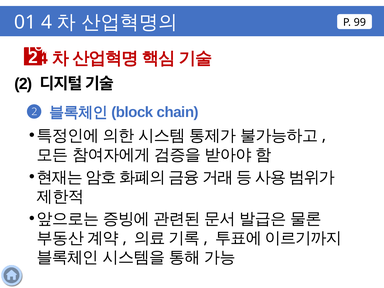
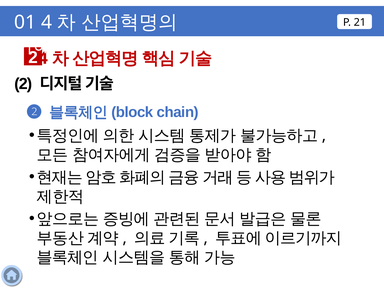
99: 99 -> 21 (360, 22)
